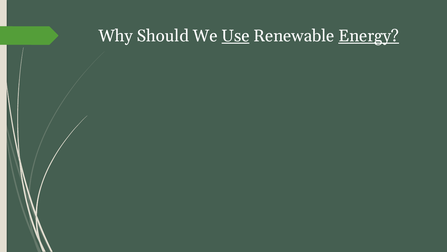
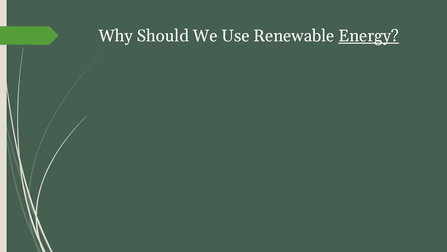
Use underline: present -> none (236, 36)
